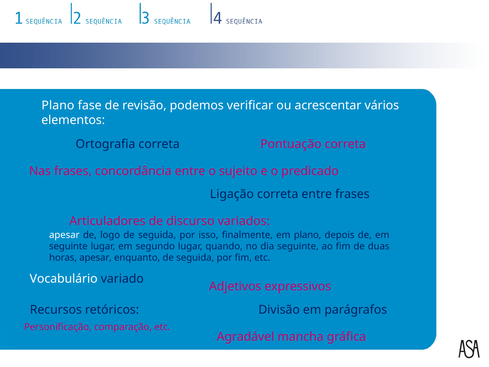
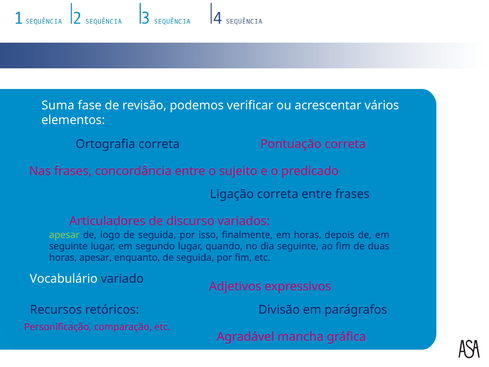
Plano: Plano -> Suma (58, 105)
apesar colour: white -> light green (64, 235)
em plano: plano -> horas (308, 235)
